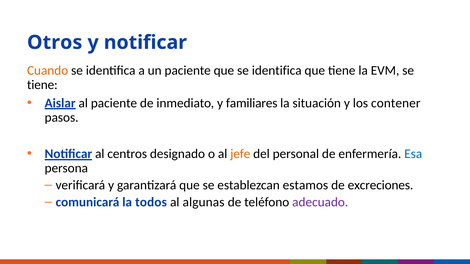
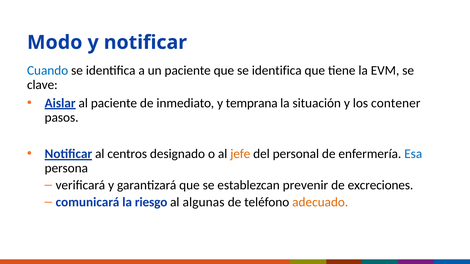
Otros: Otros -> Modo (55, 42)
Cuando colour: orange -> blue (48, 71)
tiene: tiene -> clave (42, 85)
familiares: familiares -> temprana (252, 103)
estamos: estamos -> prevenir (305, 186)
todos: todos -> riesgo (151, 202)
adecuado colour: purple -> orange (320, 202)
